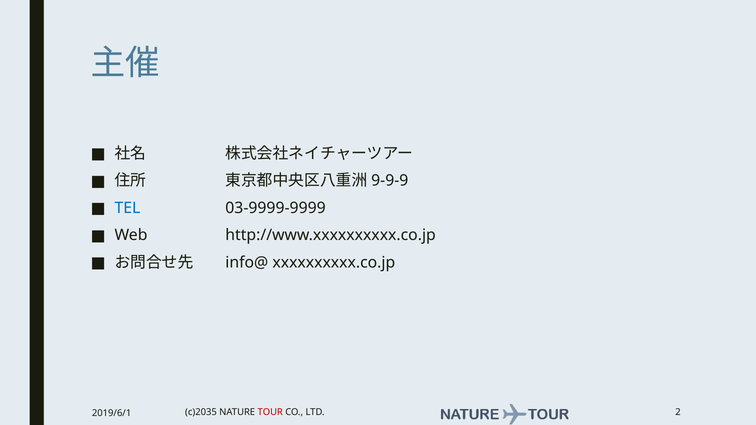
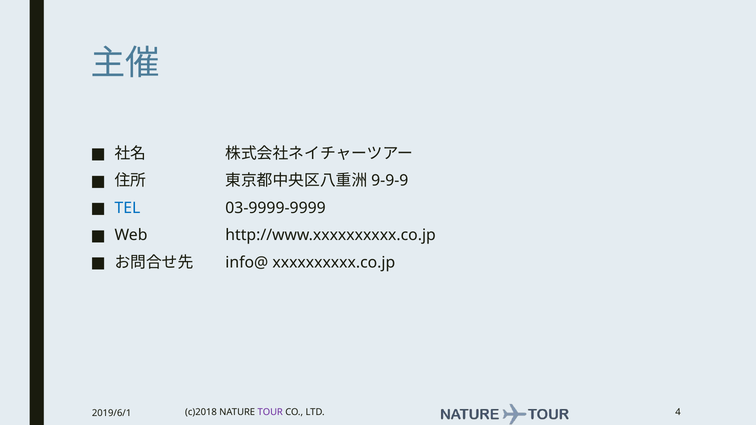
c)2035: c)2035 -> c)2018 (201, 413)
TOUR colour: red -> purple (270, 413)
2: 2 -> 4 (678, 413)
